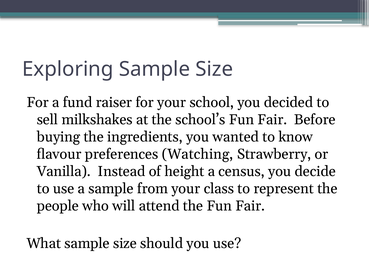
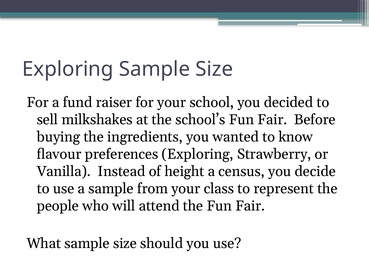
preferences Watching: Watching -> Exploring (198, 154)
